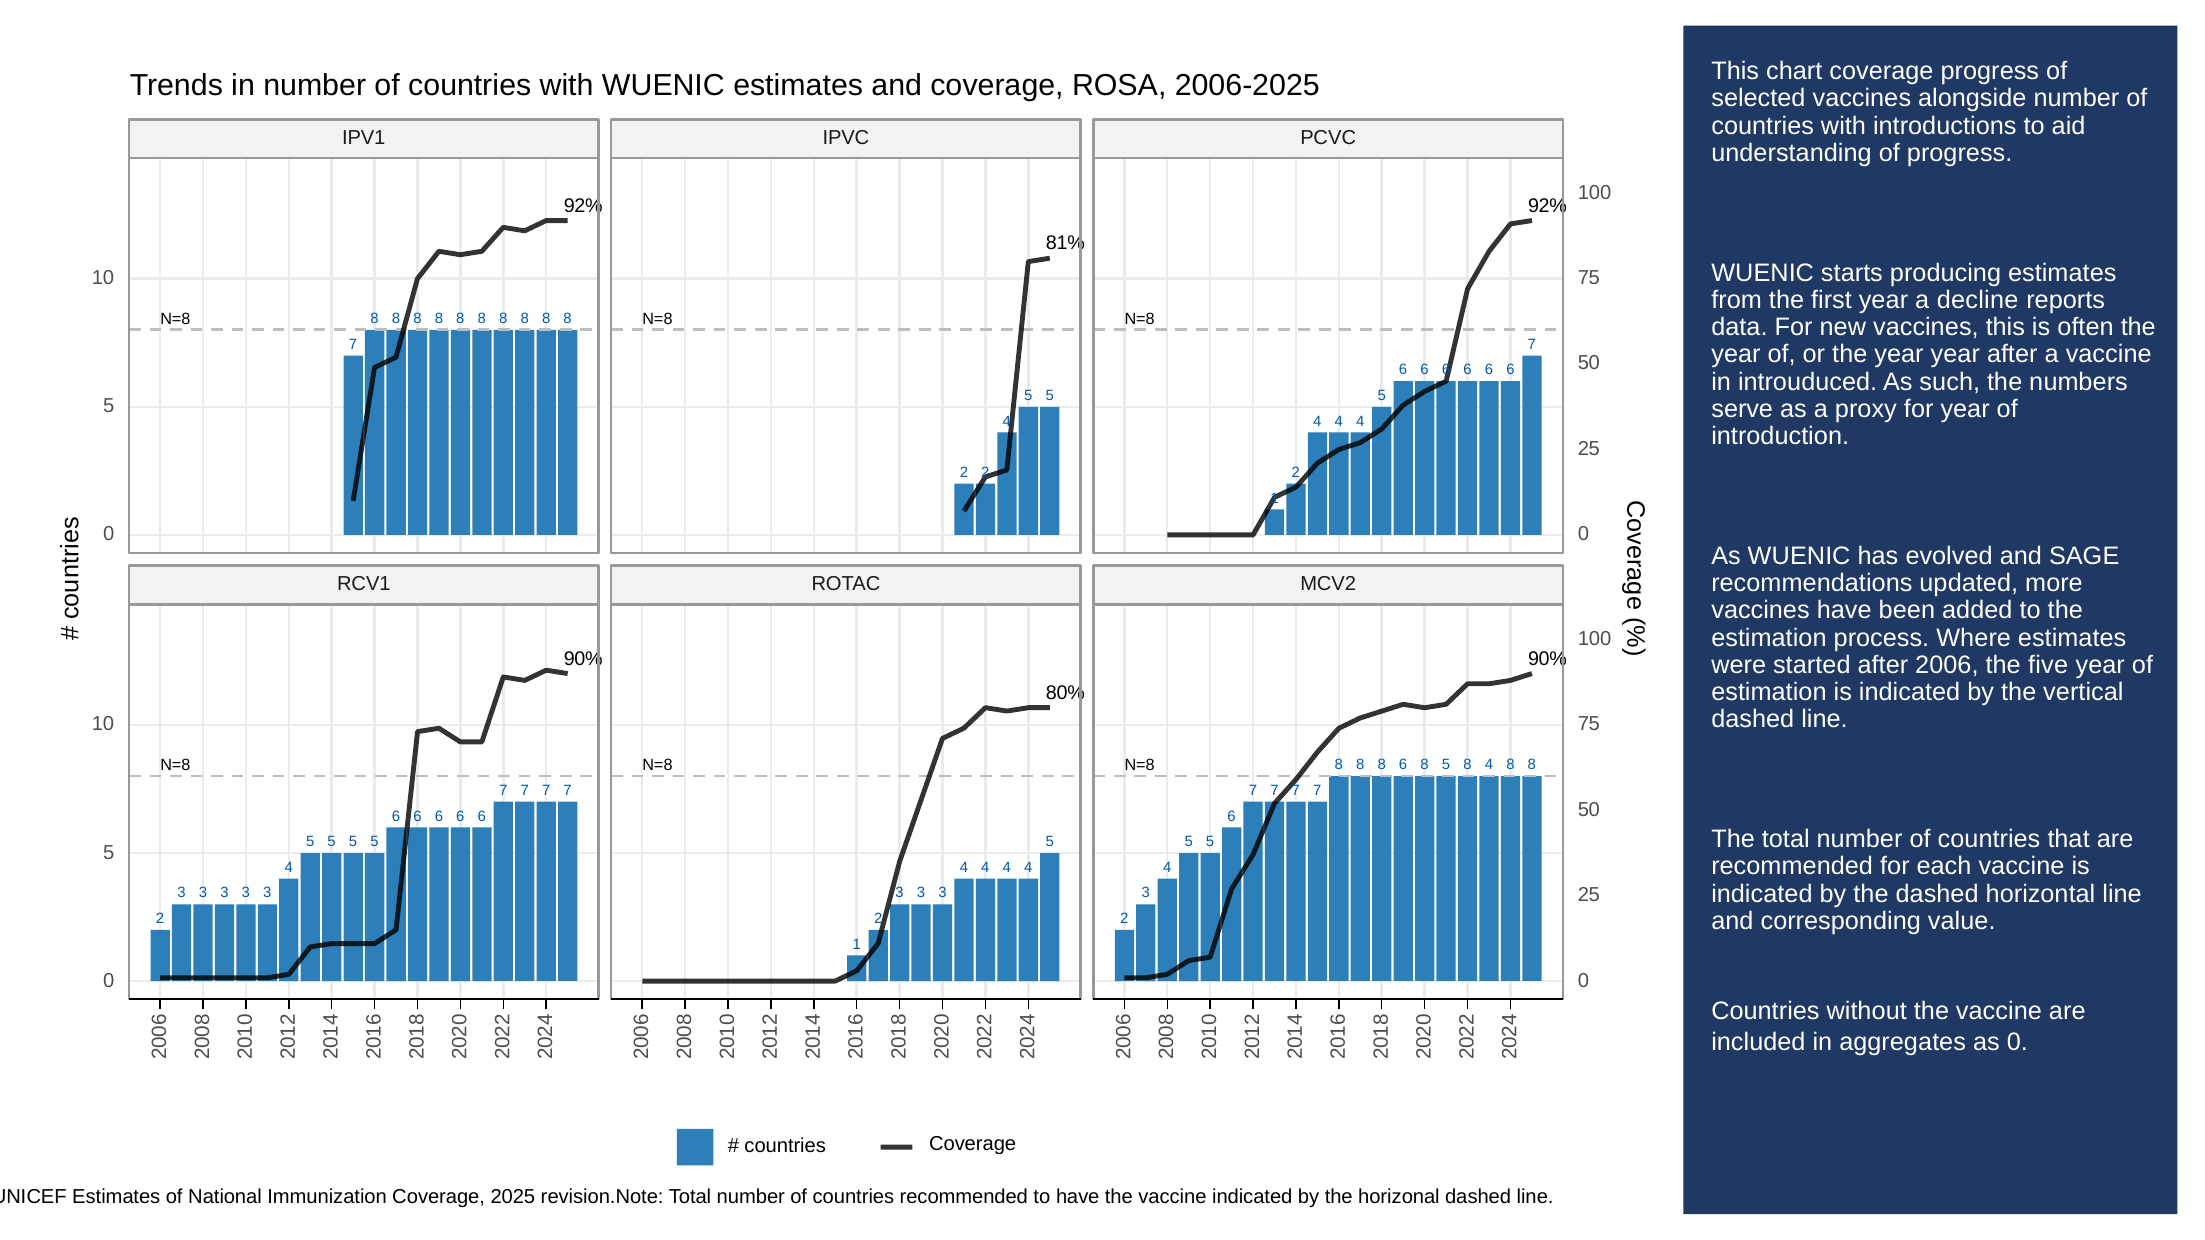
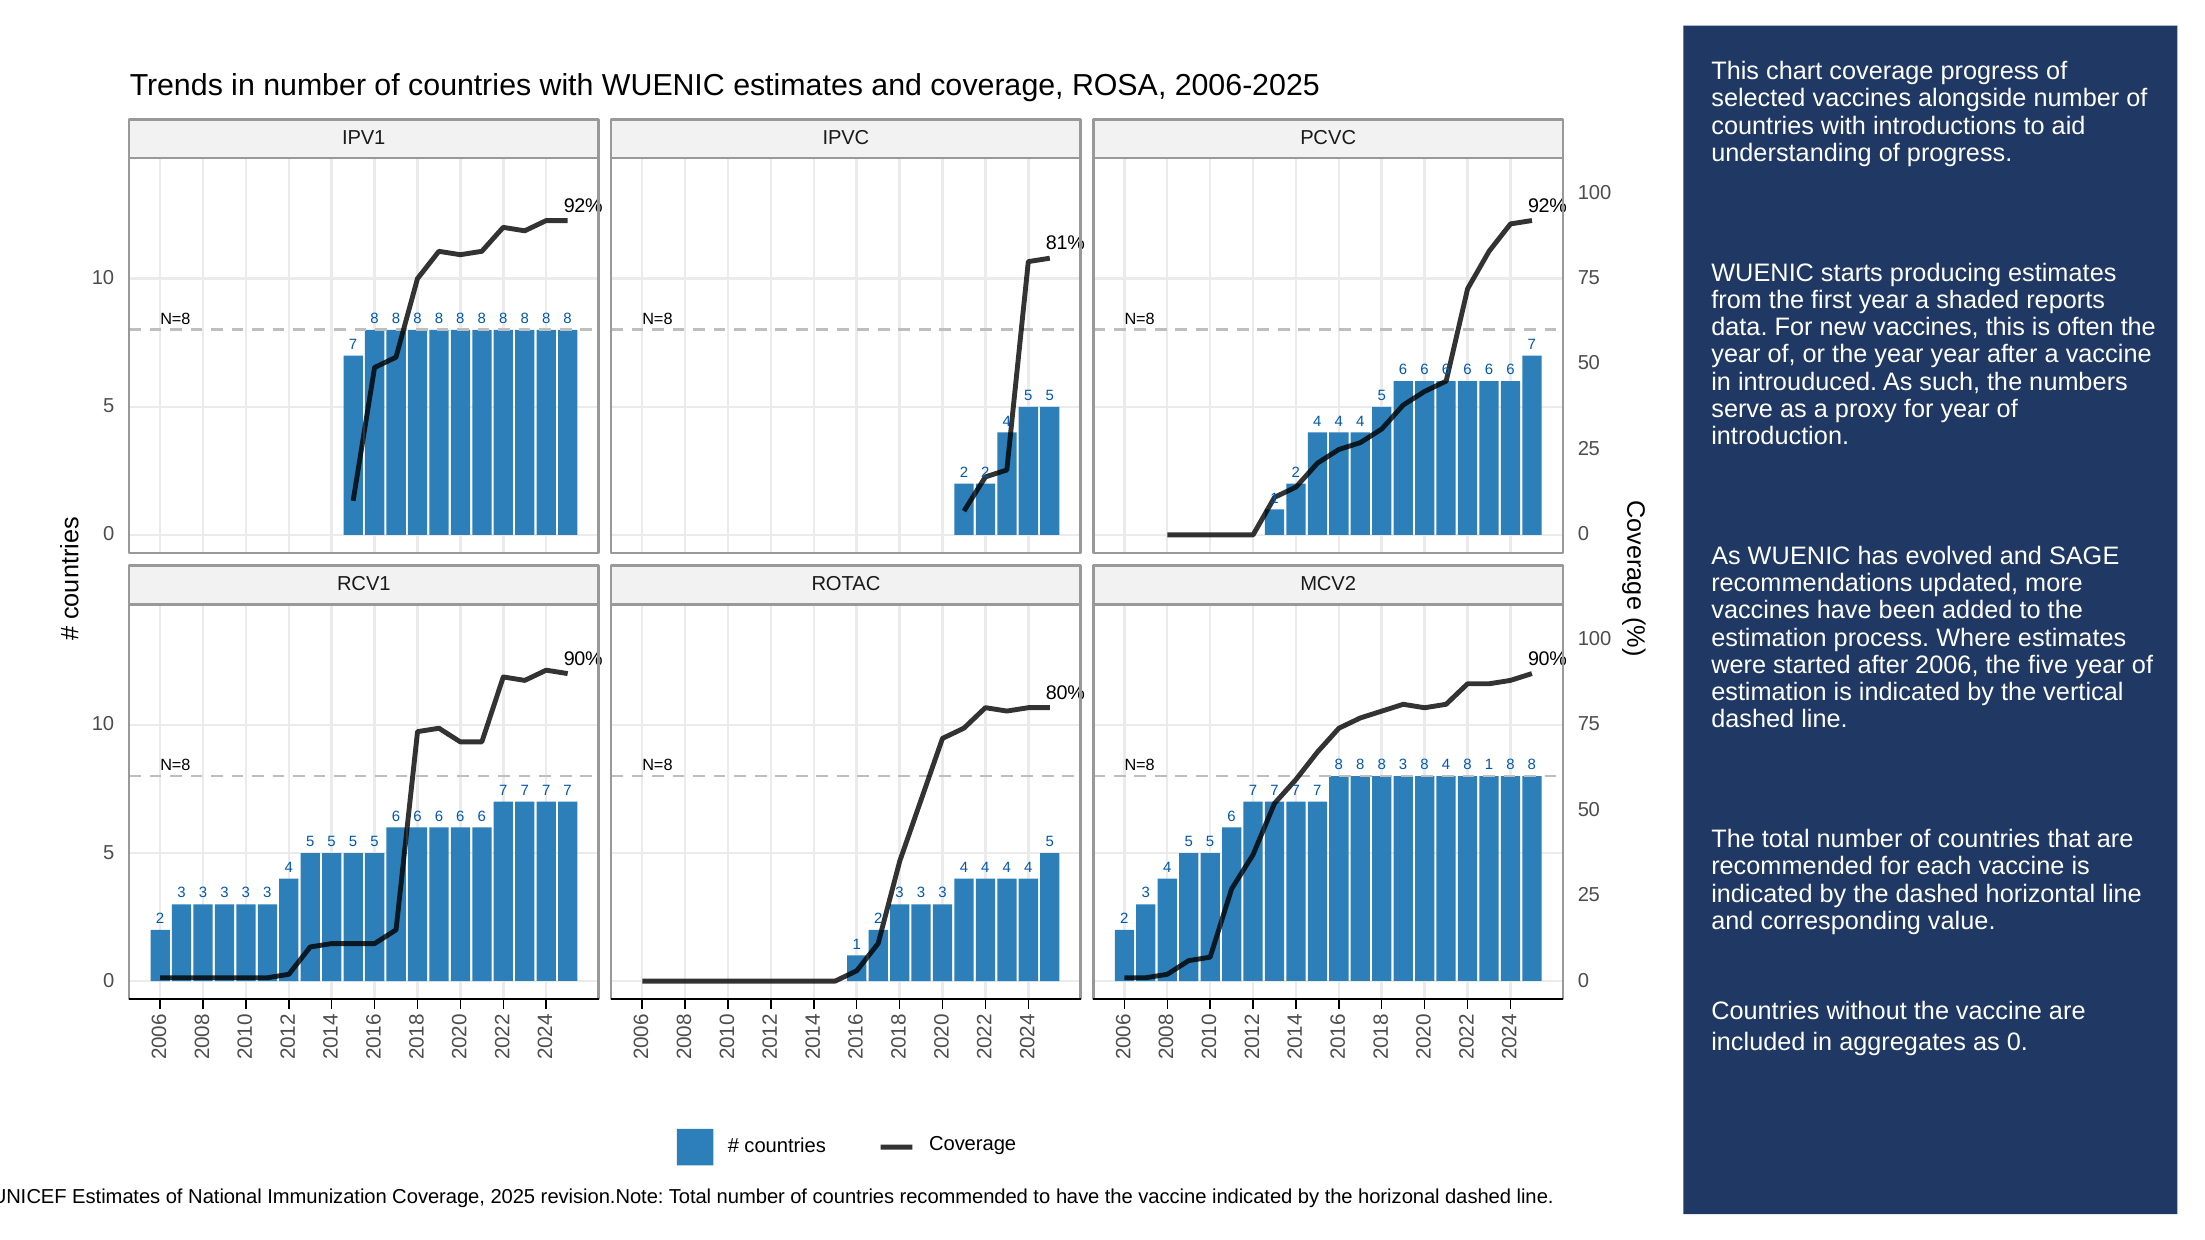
decline: decline -> shaded (1978, 300)
8 6: 6 -> 3 (1403, 765)
8 5: 5 -> 4 (1446, 765)
8 4: 4 -> 1 (1489, 765)
